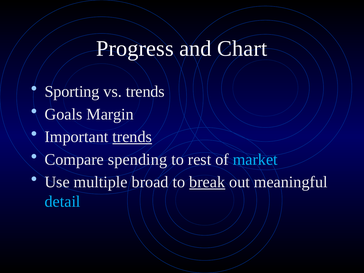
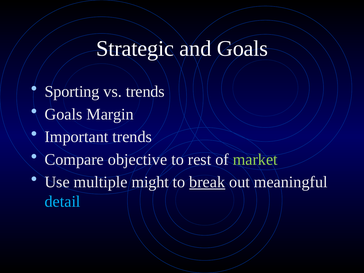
Progress: Progress -> Strategic (135, 49)
and Chart: Chart -> Goals (242, 49)
trends underline: present -> none (132, 137)
spending: spending -> objective (138, 159)
market colour: light blue -> light green (255, 159)
broad: broad -> might (150, 182)
